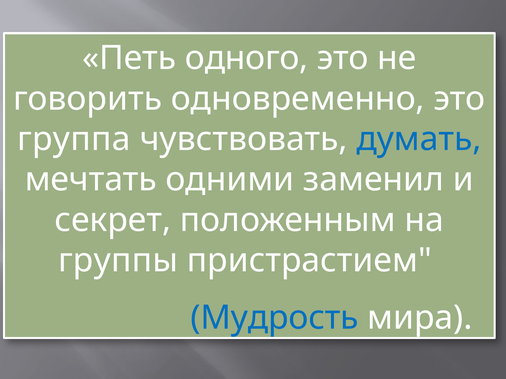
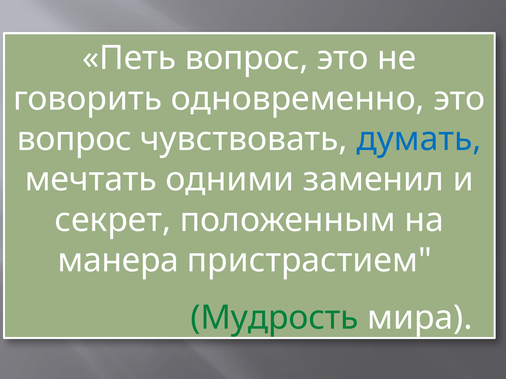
Петь одного: одного -> вопрос (247, 58)
группа: группа -> вопрос (74, 139)
группы: группы -> манера (118, 261)
Мудрость colour: blue -> green (275, 318)
